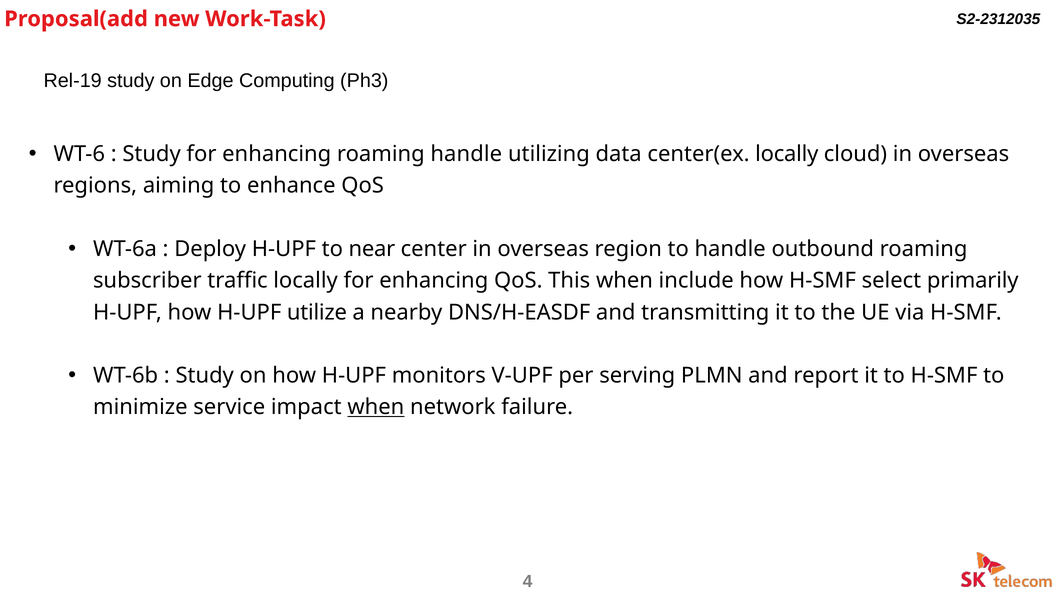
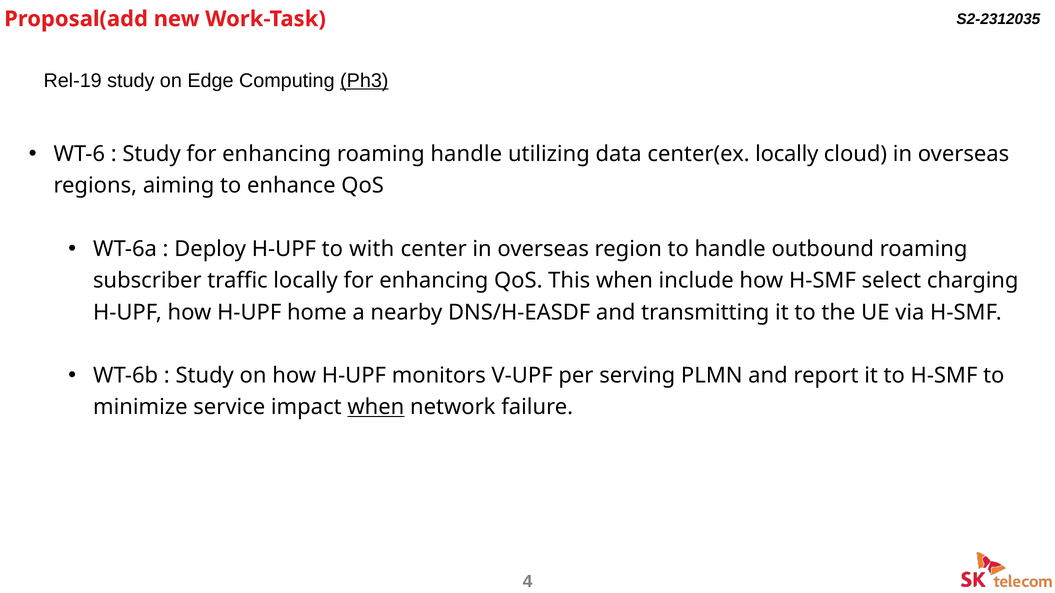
Ph3 underline: none -> present (364, 81)
near: near -> with (372, 249)
primarily: primarily -> charging (973, 281)
utilize: utilize -> home (317, 312)
